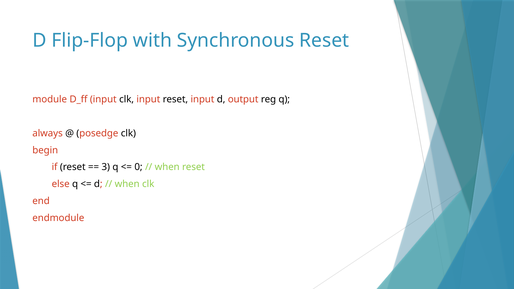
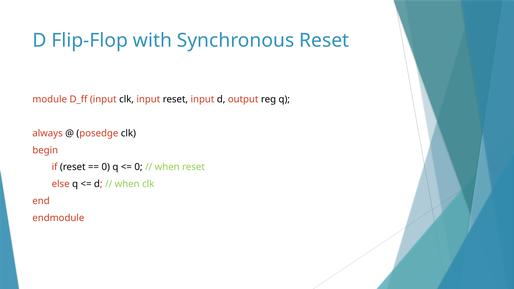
3: 3 -> 0 (106, 167)
